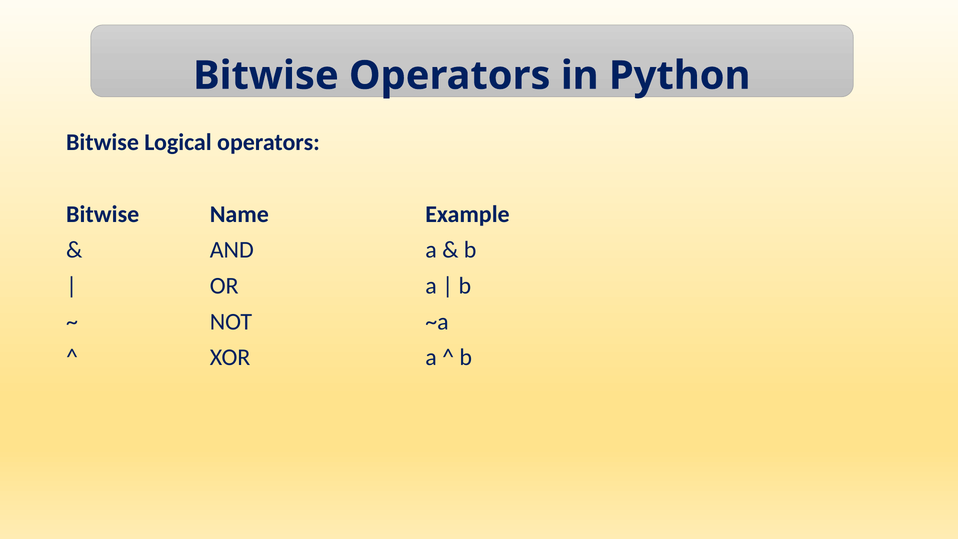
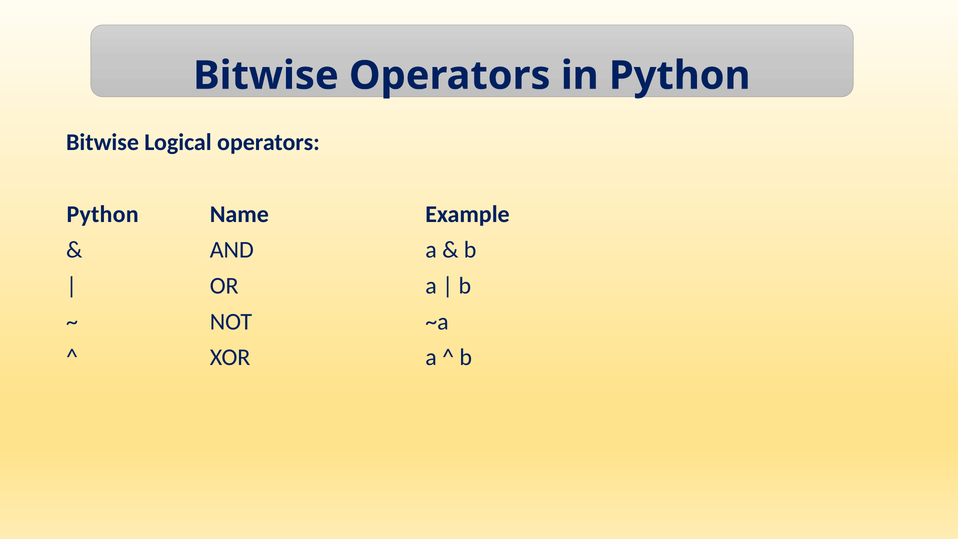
Bitwise: Bitwise -> Python (103, 214)
